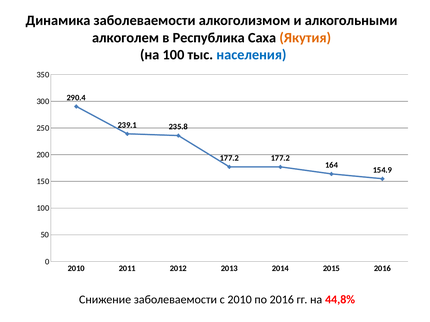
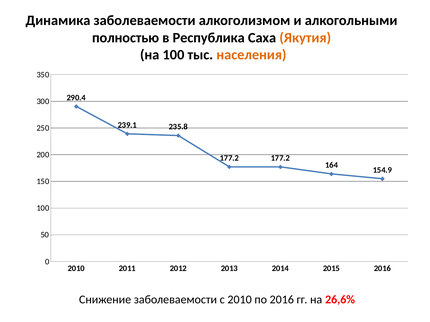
алкоголем: алкоголем -> полностью (126, 38)
населения colour: blue -> orange (251, 55)
44,8%: 44,8% -> 26,6% (340, 300)
